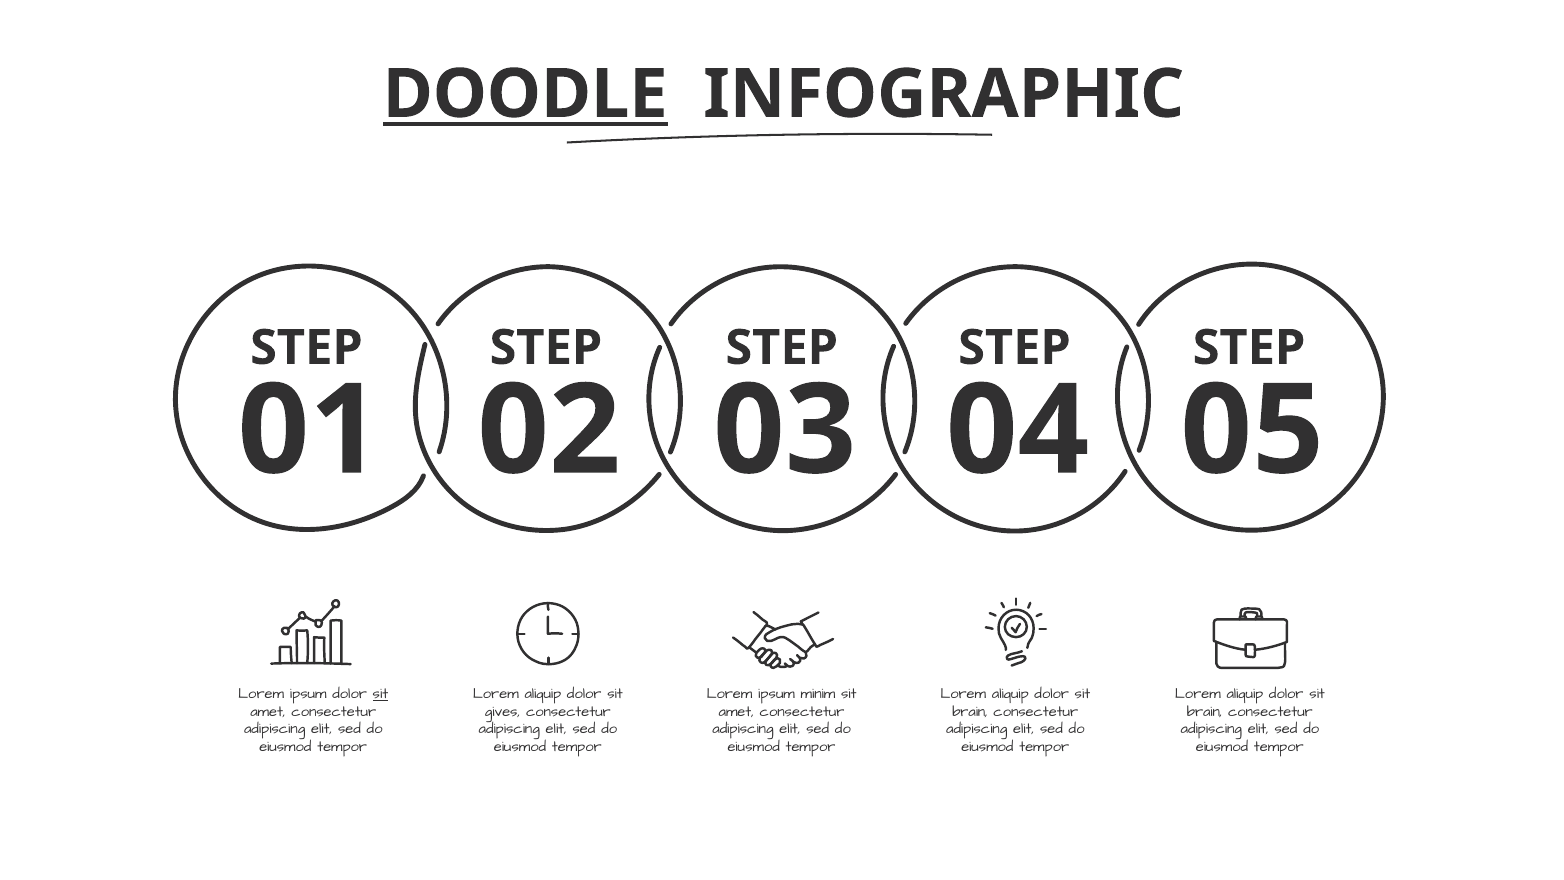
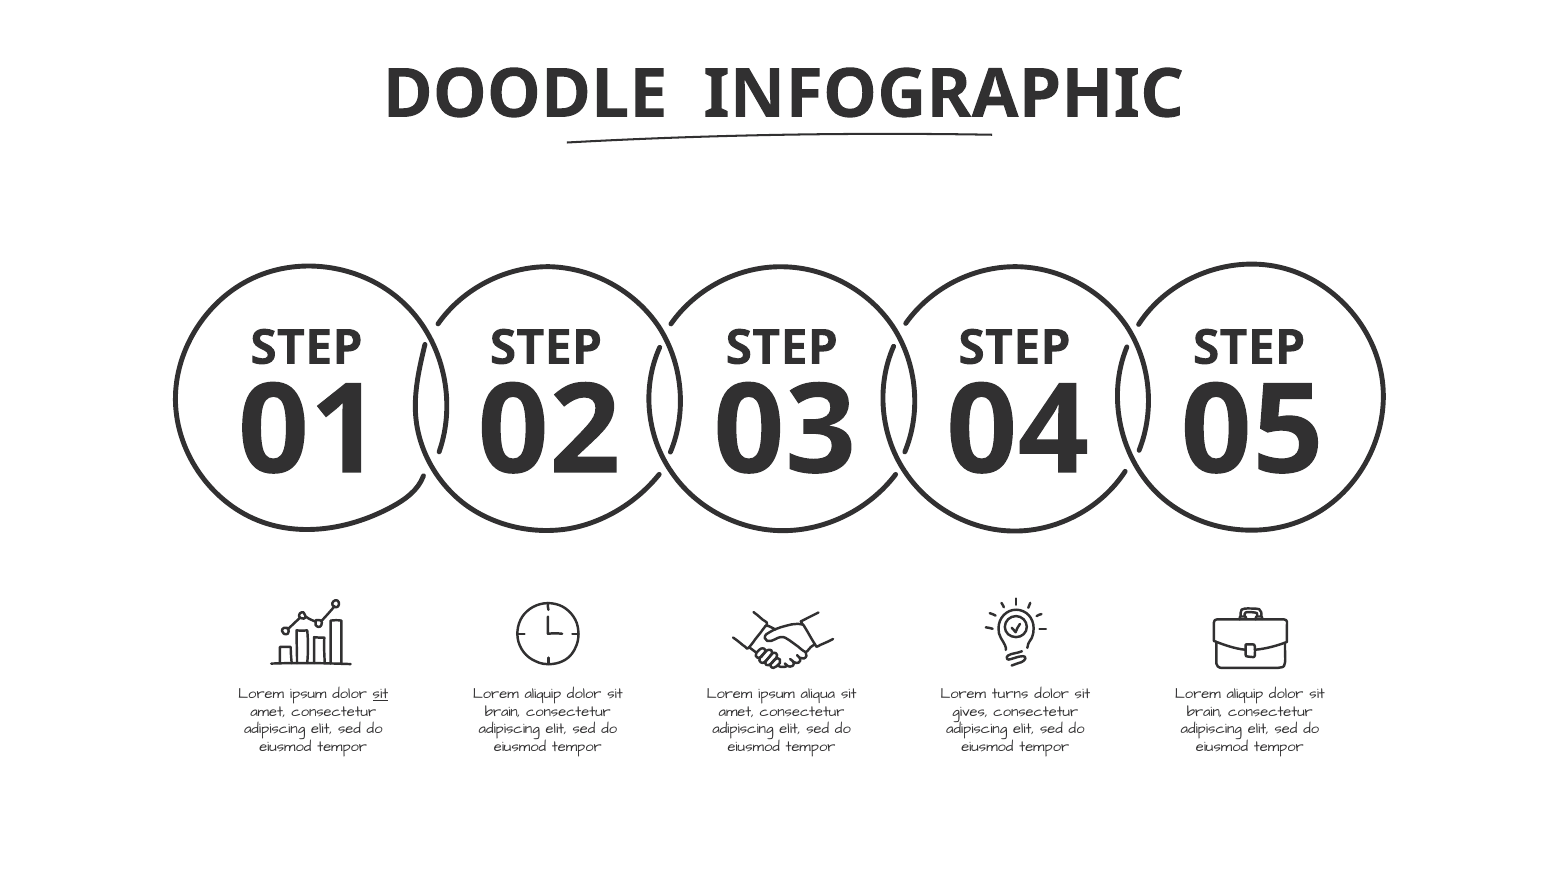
DOODLE underline: present -> none (525, 94)
minim: minim -> aliqua (818, 694)
aliquip: aliquip -> turns (1010, 694)
gives: gives -> brain (503, 711)
brain: brain -> gives (970, 711)
